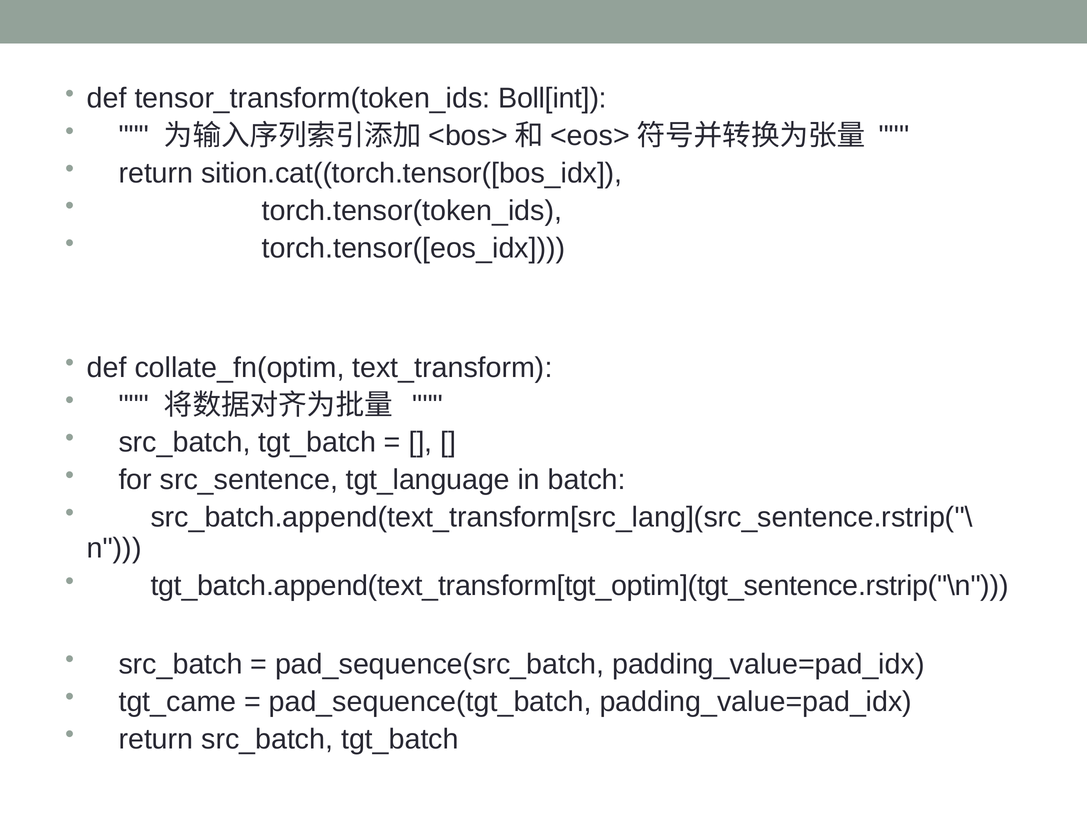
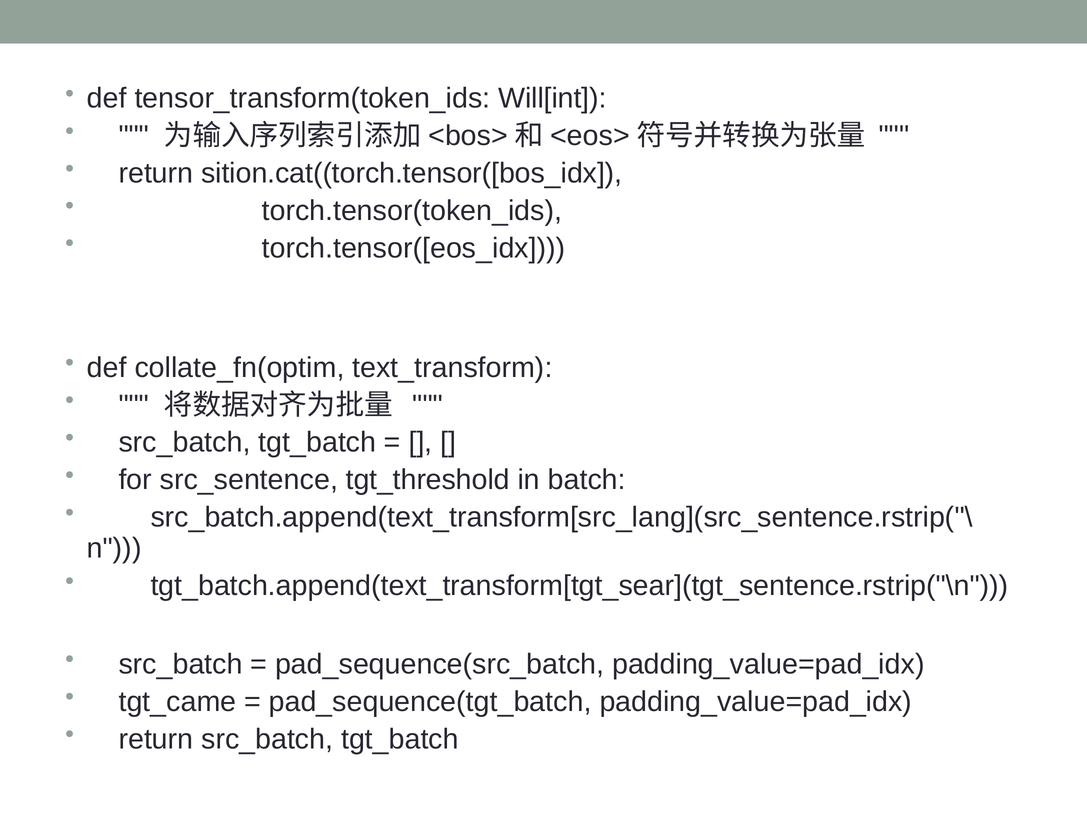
Boll[int: Boll[int -> Will[int (552, 98)
tgt_language: tgt_language -> tgt_threshold (428, 480)
tgt_batch.append(text_transform[tgt_optim](tgt_sentence.rstrip("\n: tgt_batch.append(text_transform[tgt_optim](tgt_sentence.rstrip("\n -> tgt_batch.append(text_transform[tgt_sear](tgt_sentence.rstrip("\n (579, 586)
